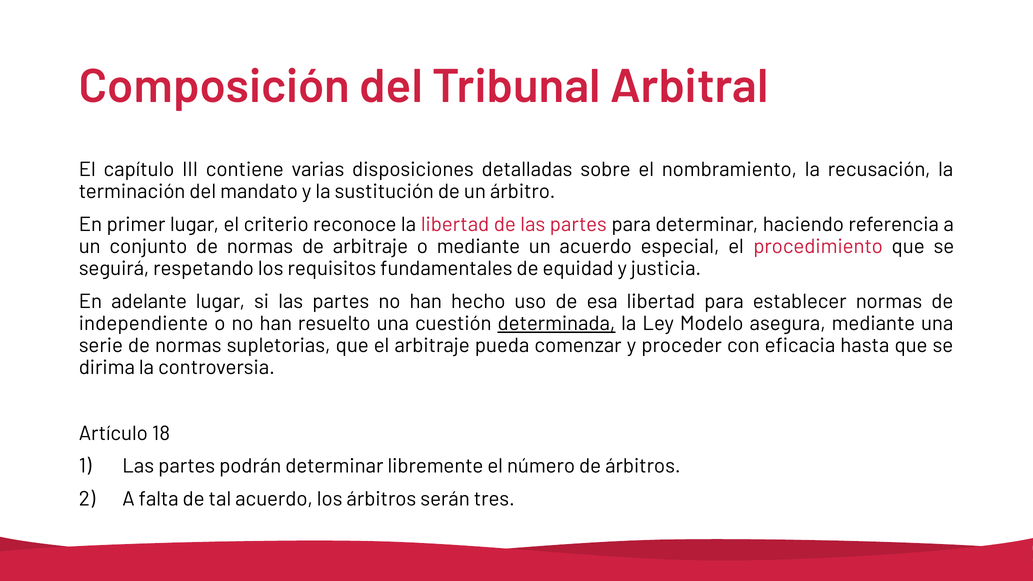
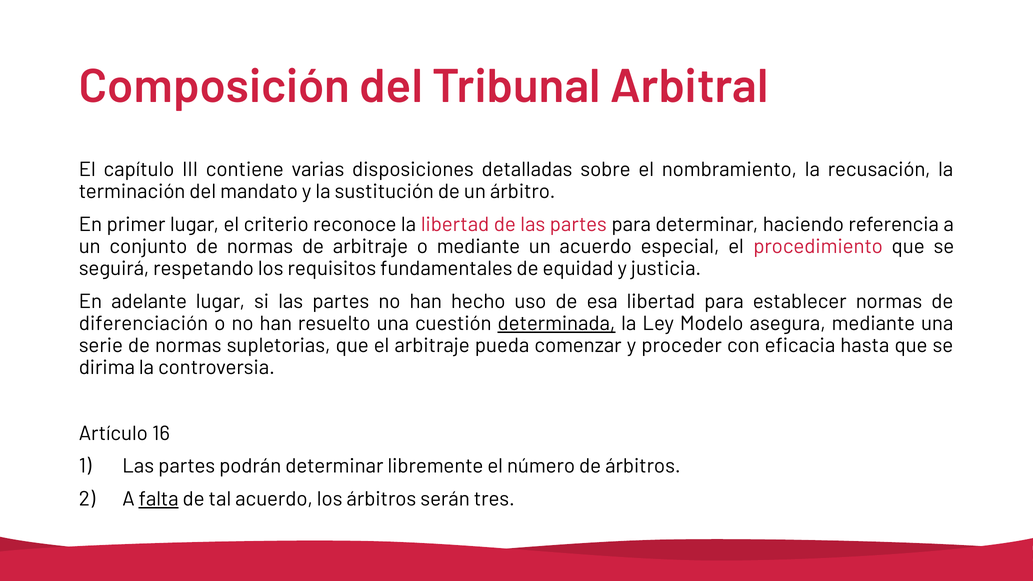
independiente: independiente -> diferenciación (143, 323)
18: 18 -> 16 (161, 433)
falta underline: none -> present (159, 499)
